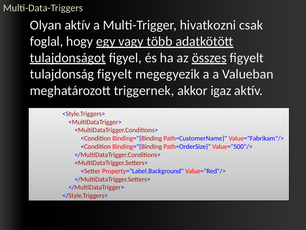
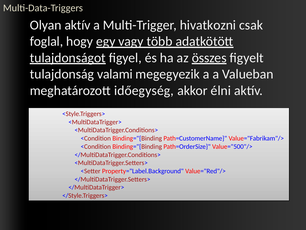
tulajdonság figyelt: figyelt -> valami (115, 74)
triggernek: triggernek -> időegység (144, 90)
igaz: igaz -> élni (221, 90)
